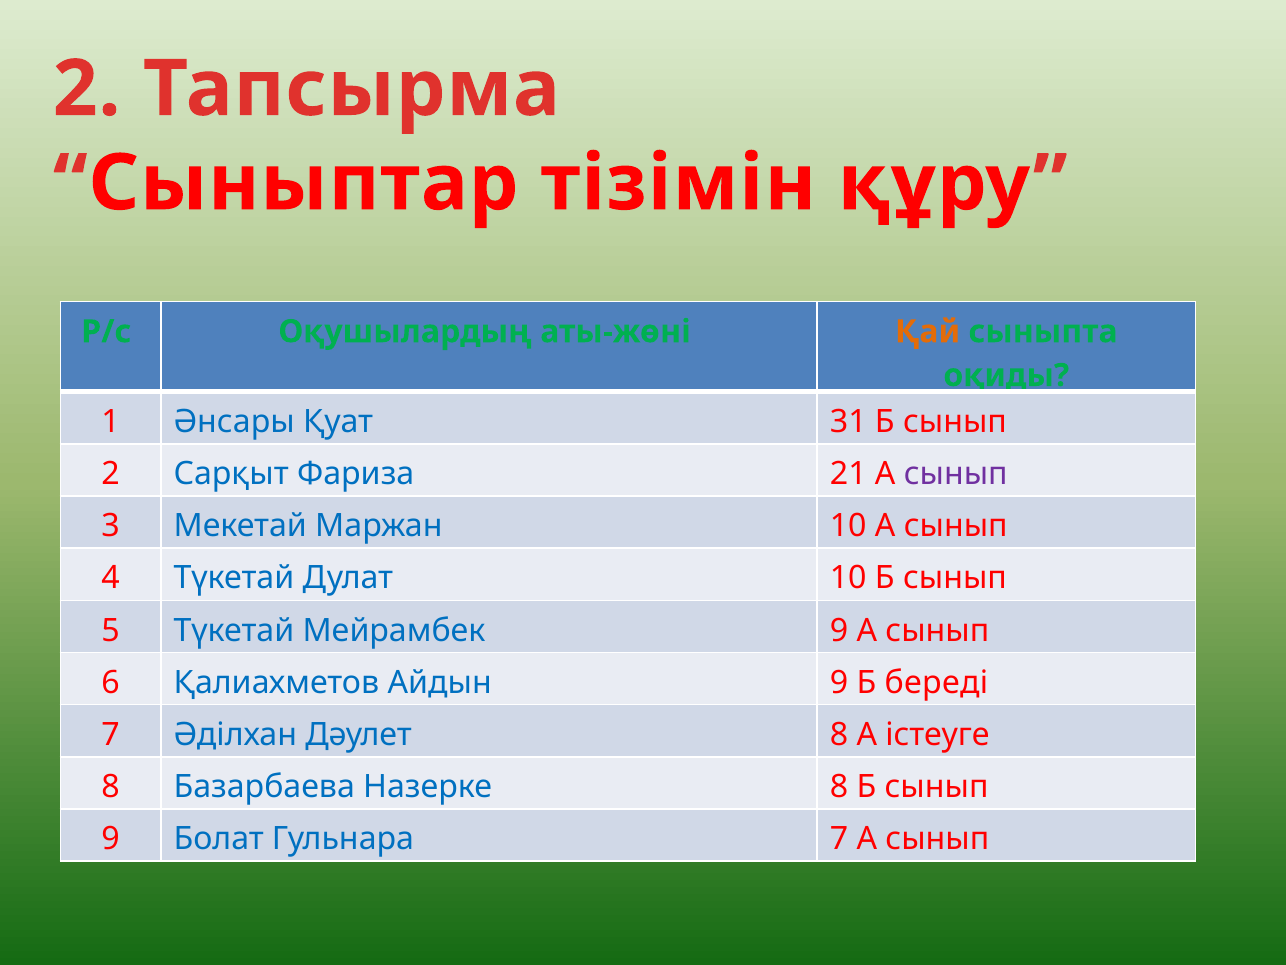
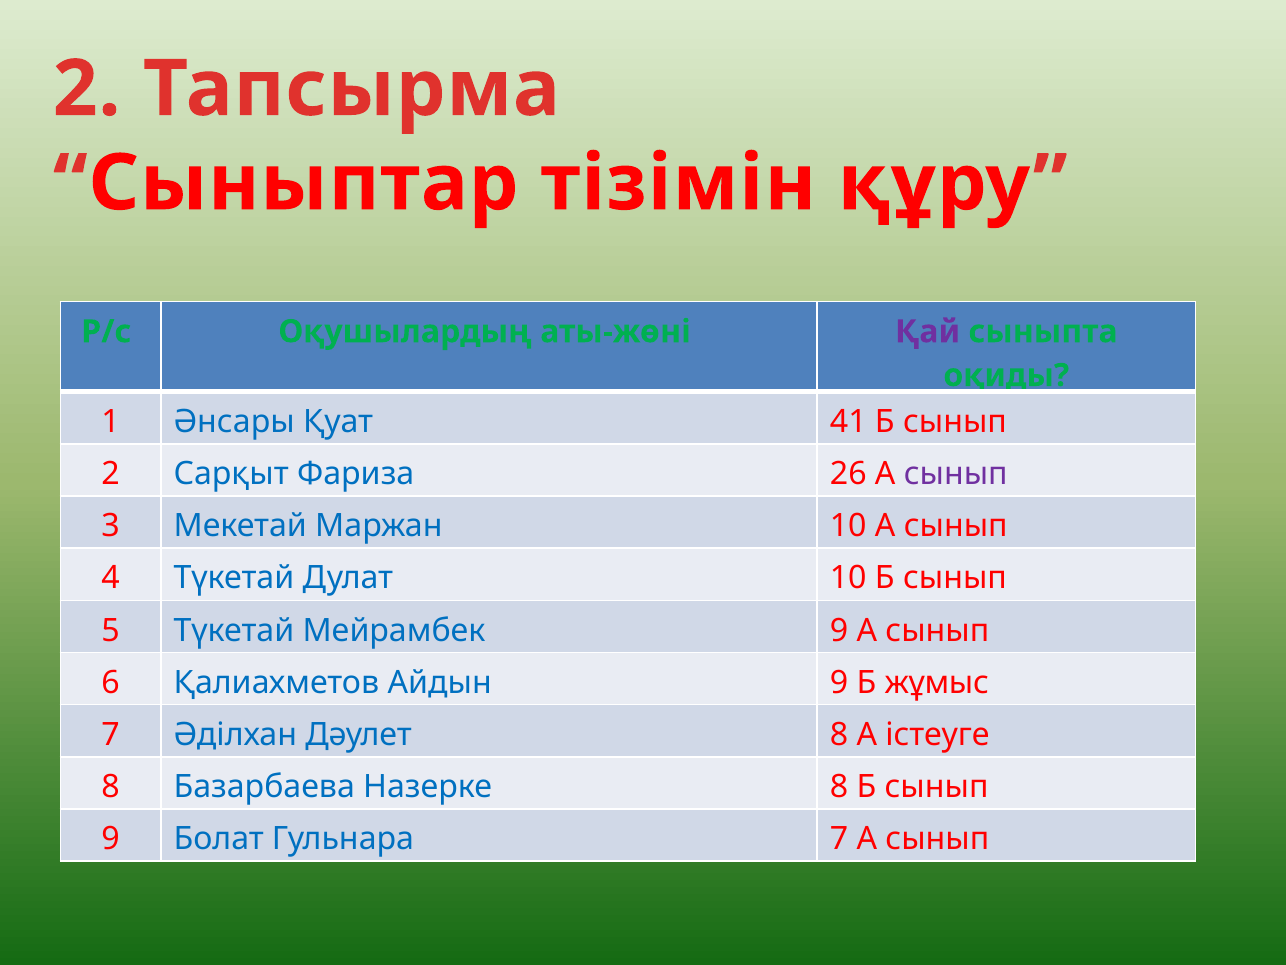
Қай colour: orange -> purple (928, 331)
31: 31 -> 41 (848, 422)
21: 21 -> 26 (848, 474)
береді: береді -> жұмыс (937, 682)
